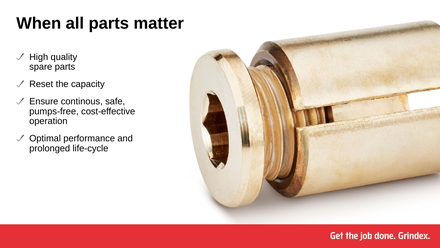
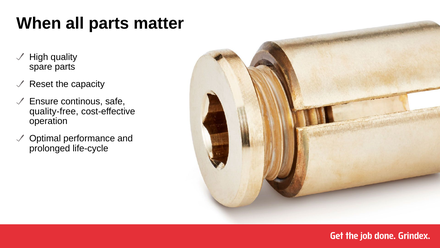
pumps-free: pumps-free -> quality-free (54, 111)
